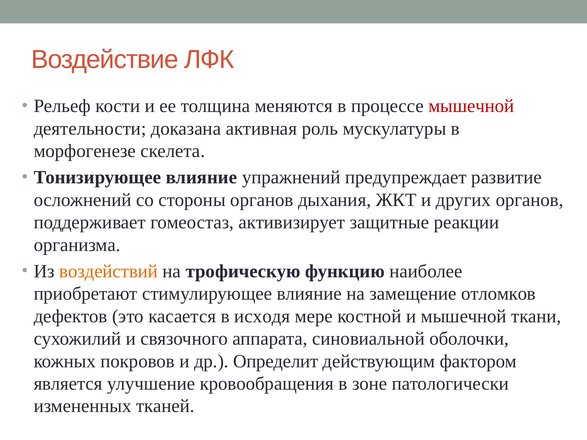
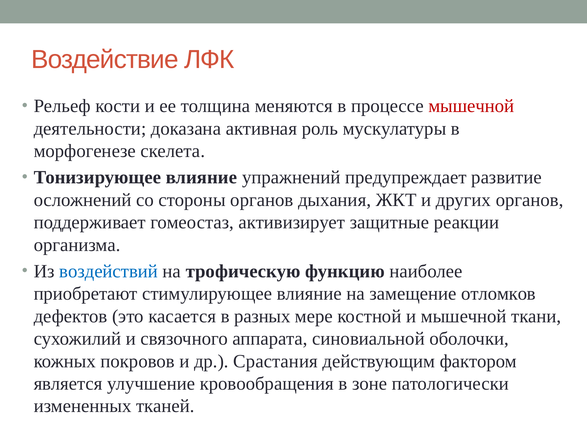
воздействий colour: orange -> blue (109, 271)
исходя: исходя -> разных (262, 316)
Определит: Определит -> Срастания (276, 361)
